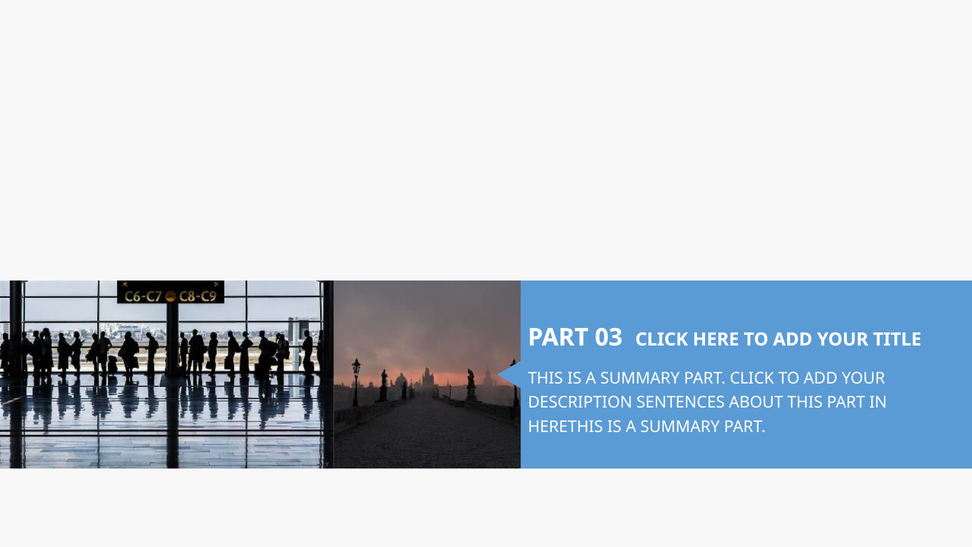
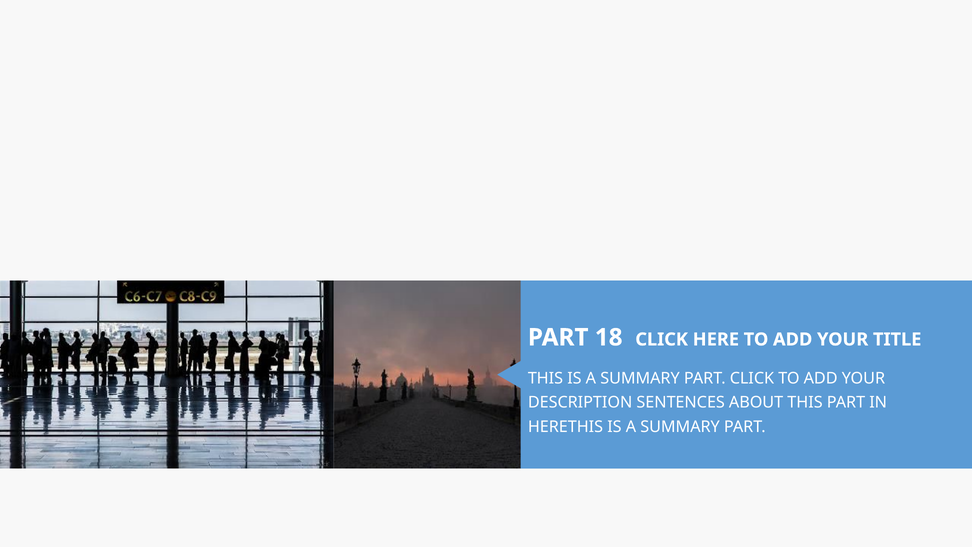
03: 03 -> 18 (609, 337)
